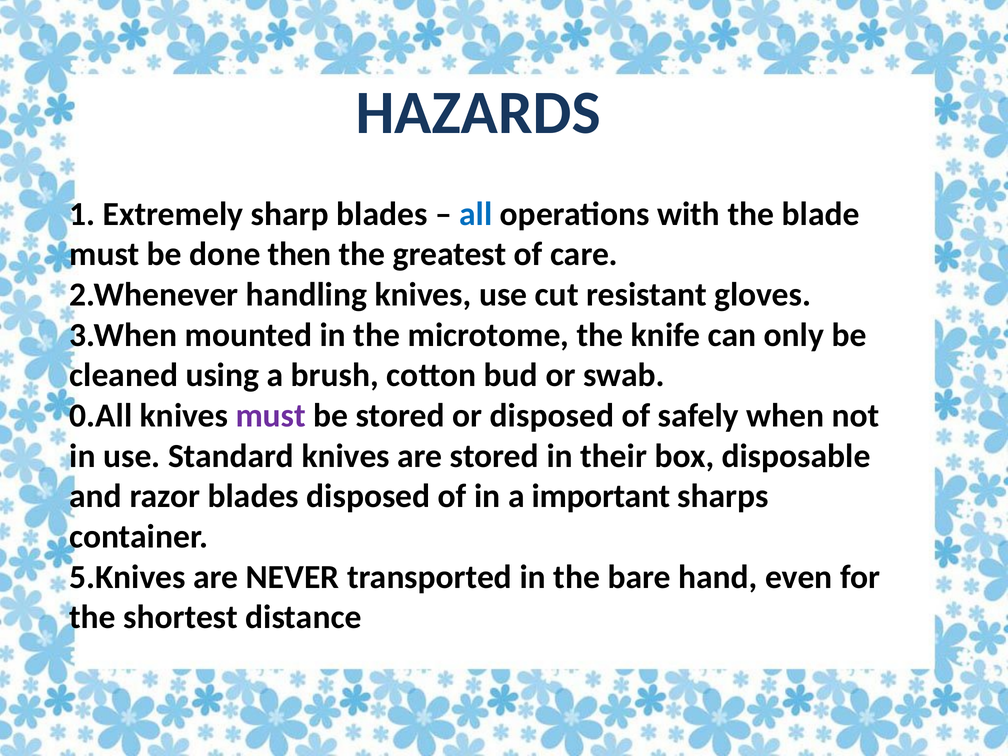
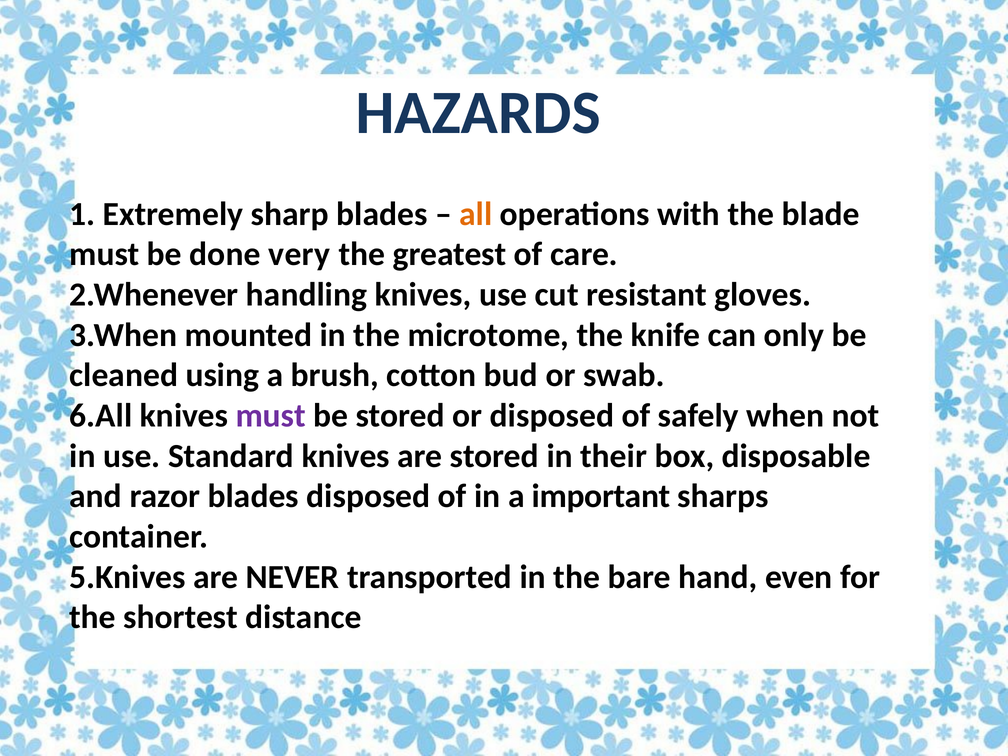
all colour: blue -> orange (476, 214)
then: then -> very (299, 254)
0.All: 0.All -> 6.All (101, 416)
